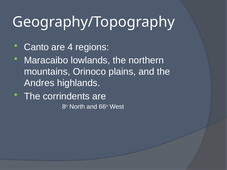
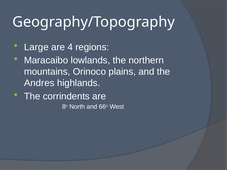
Canto: Canto -> Large (36, 47)
